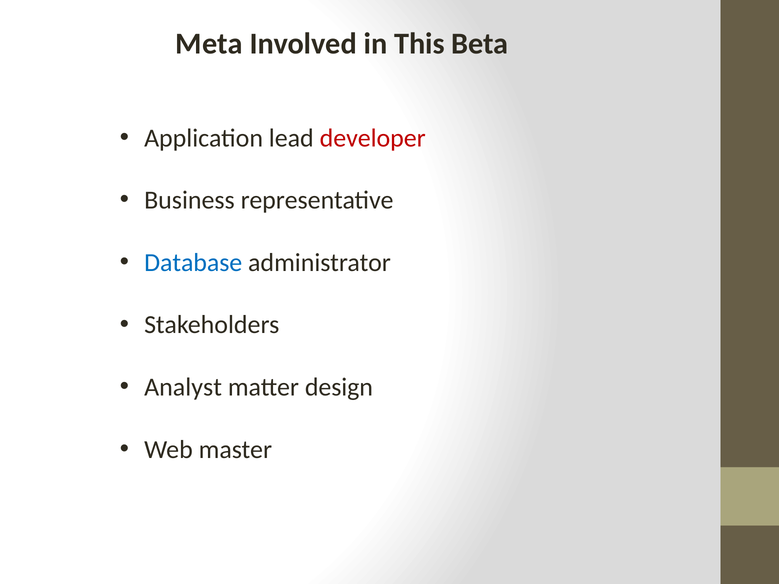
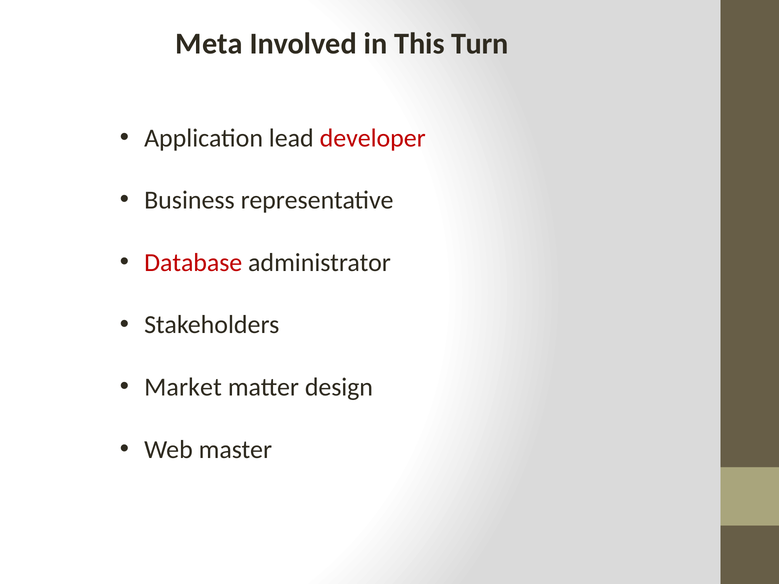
Beta: Beta -> Turn (480, 44)
Database colour: blue -> red (193, 263)
Analyst: Analyst -> Market (183, 387)
